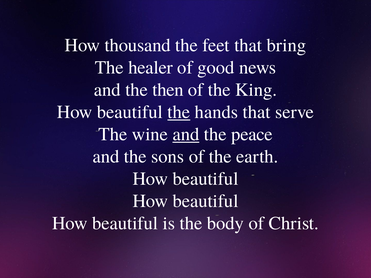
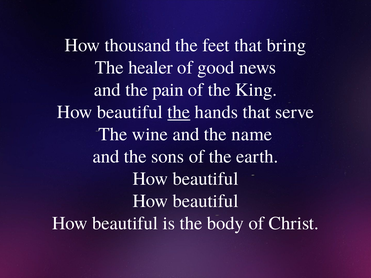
then: then -> pain (168, 90)
and underline: present -> none (186, 134)
peace: peace -> name (252, 134)
